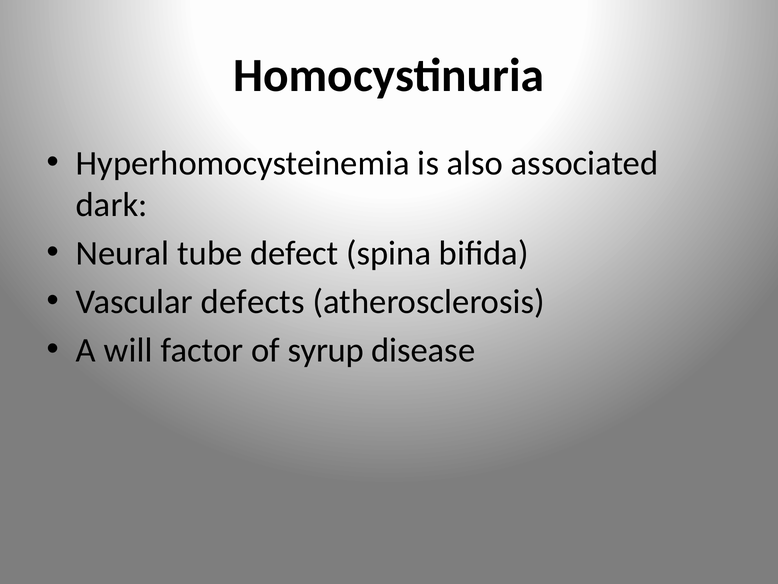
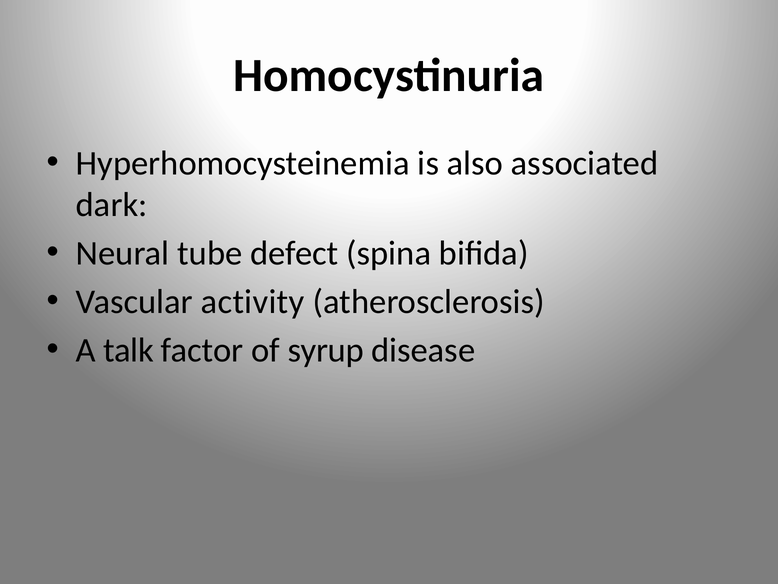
defects: defects -> activity (253, 302)
will: will -> talk (128, 350)
